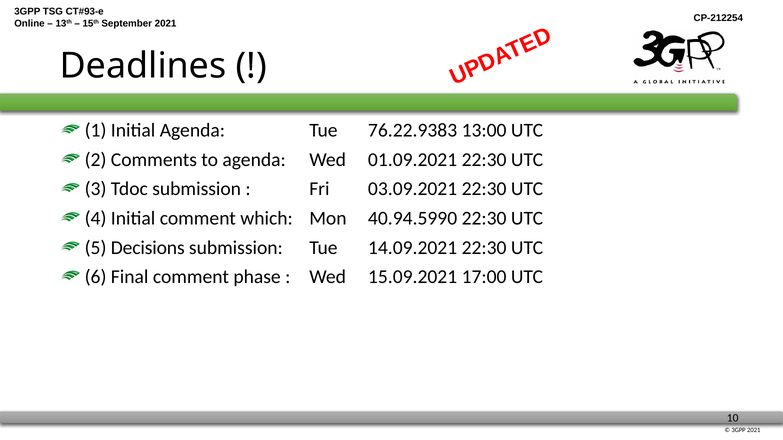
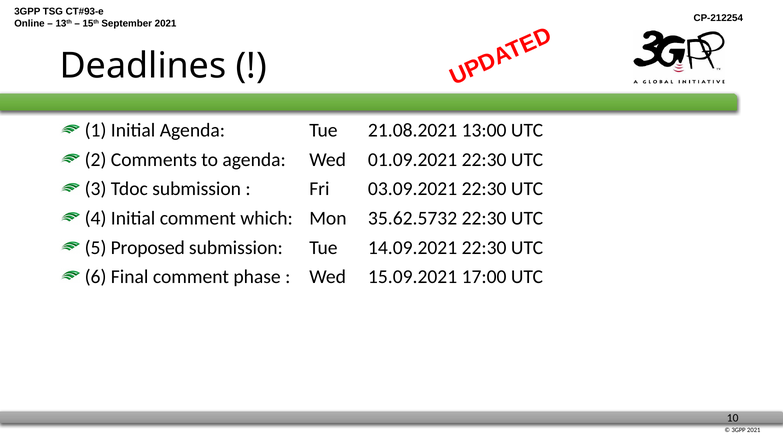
76.22.9383: 76.22.9383 -> 21.08.2021 (413, 131)
40.94.5990: 40.94.5990 -> 35.62.5732 (413, 219)
Decisions: Decisions -> Proposed (148, 248)
